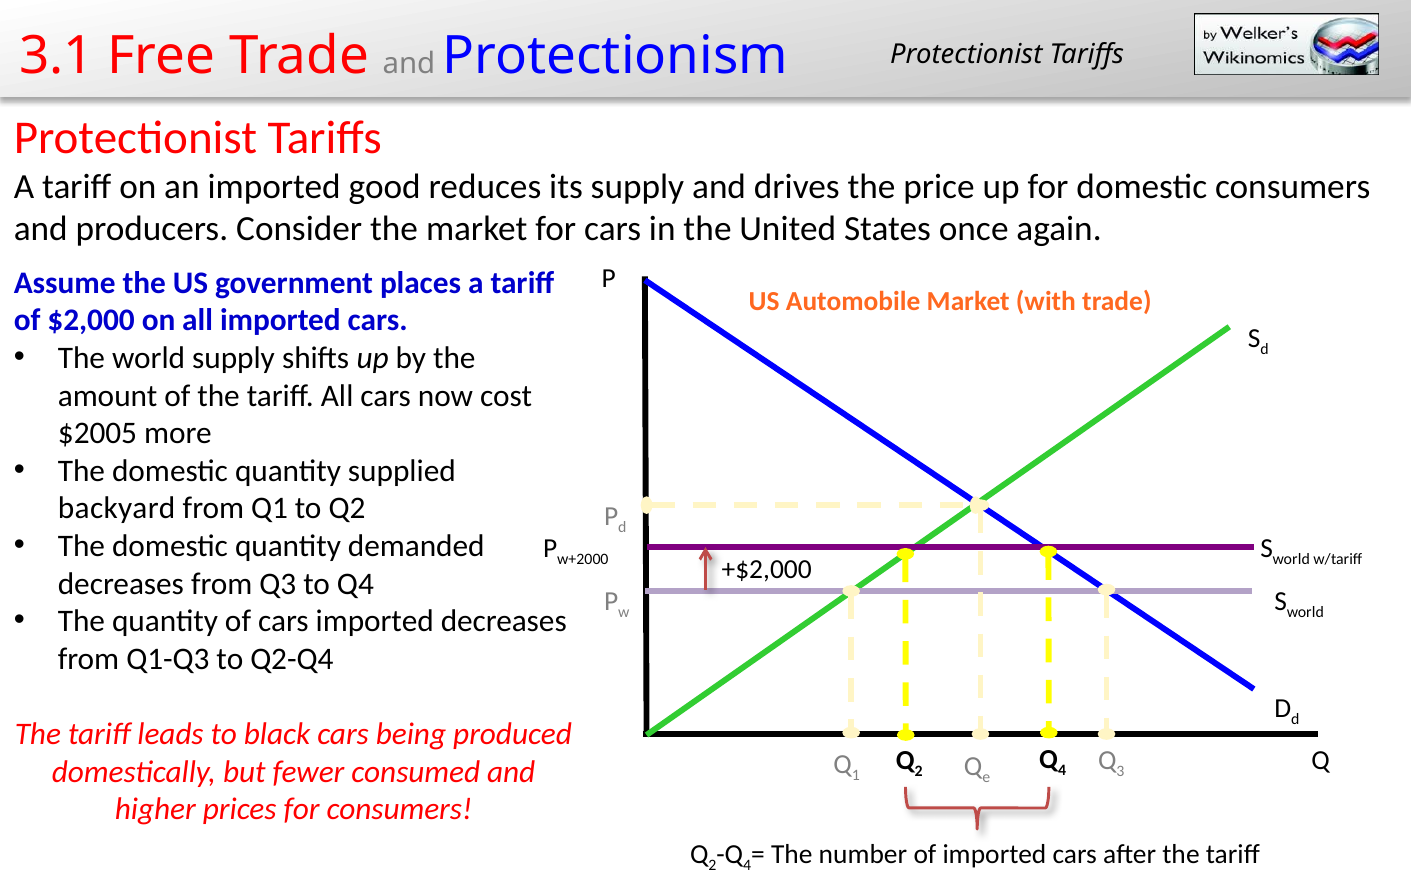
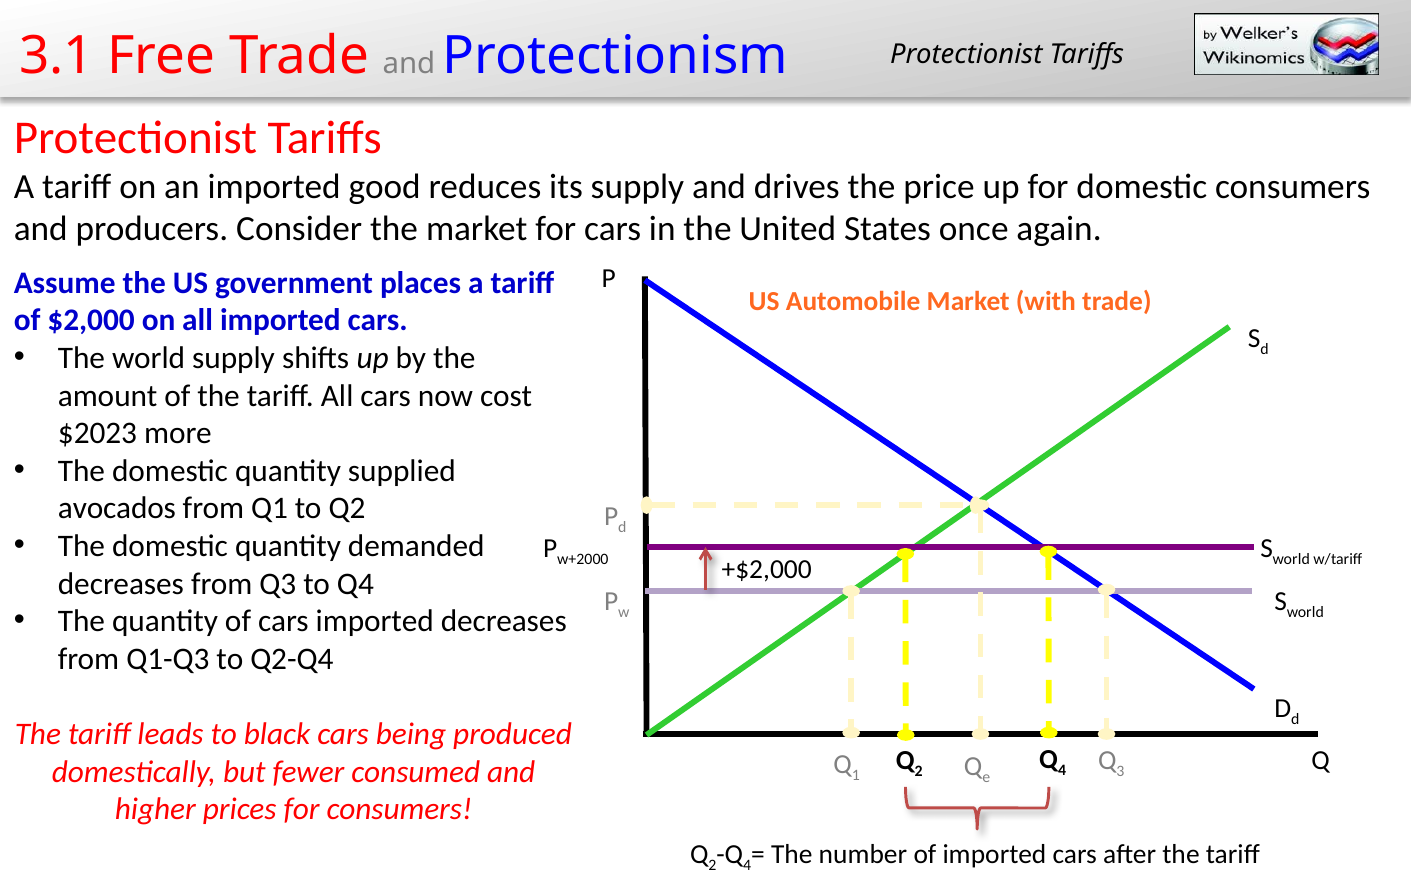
$2005: $2005 -> $2023 (98, 433)
backyard: backyard -> avocados (117, 508)
